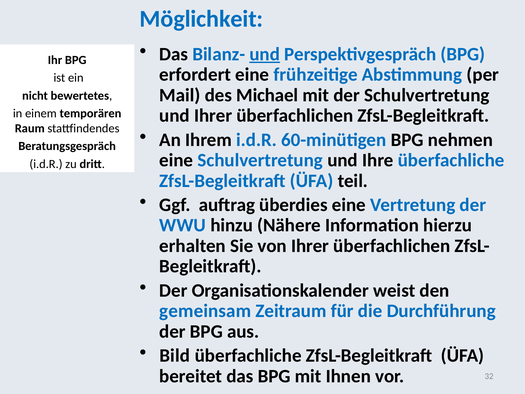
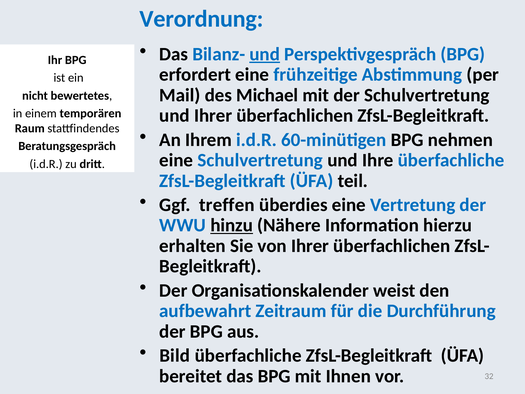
Möglichkeit: Möglichkeit -> Verordnung (201, 19)
auftrag: auftrag -> treffen (227, 205)
hinzu underline: none -> present (232, 225)
gemeinsam: gemeinsam -> aufbewahrt (205, 311)
